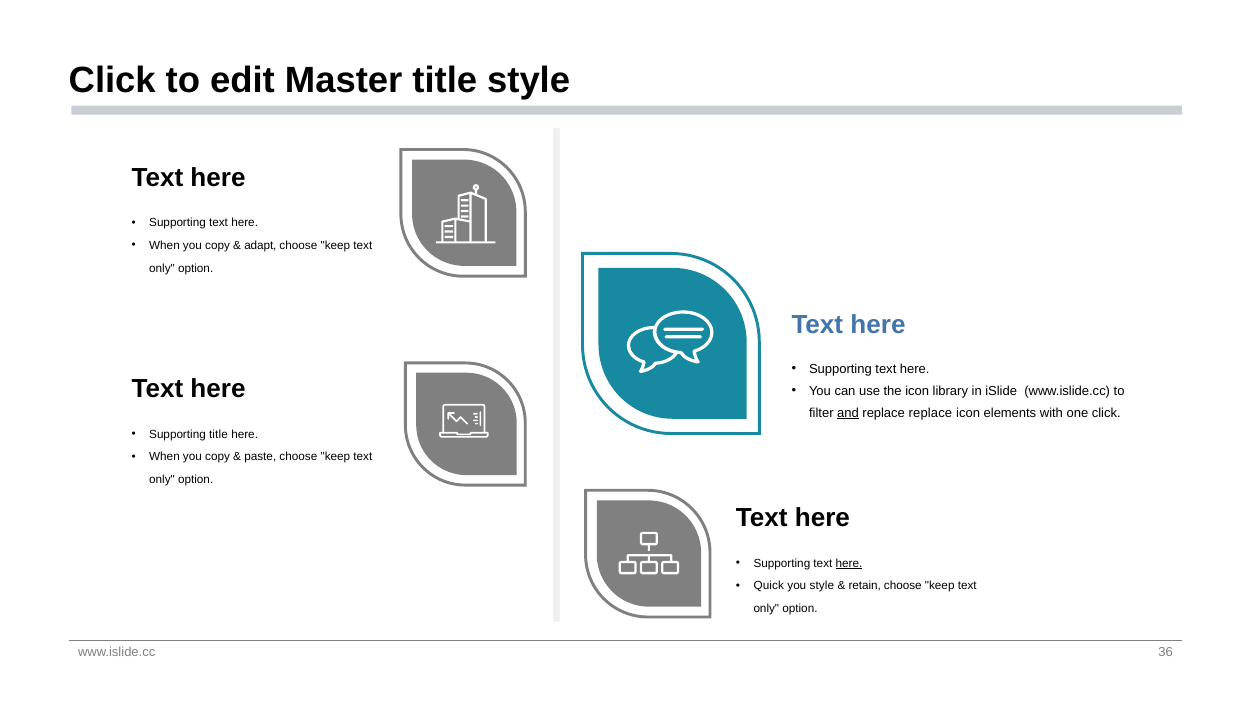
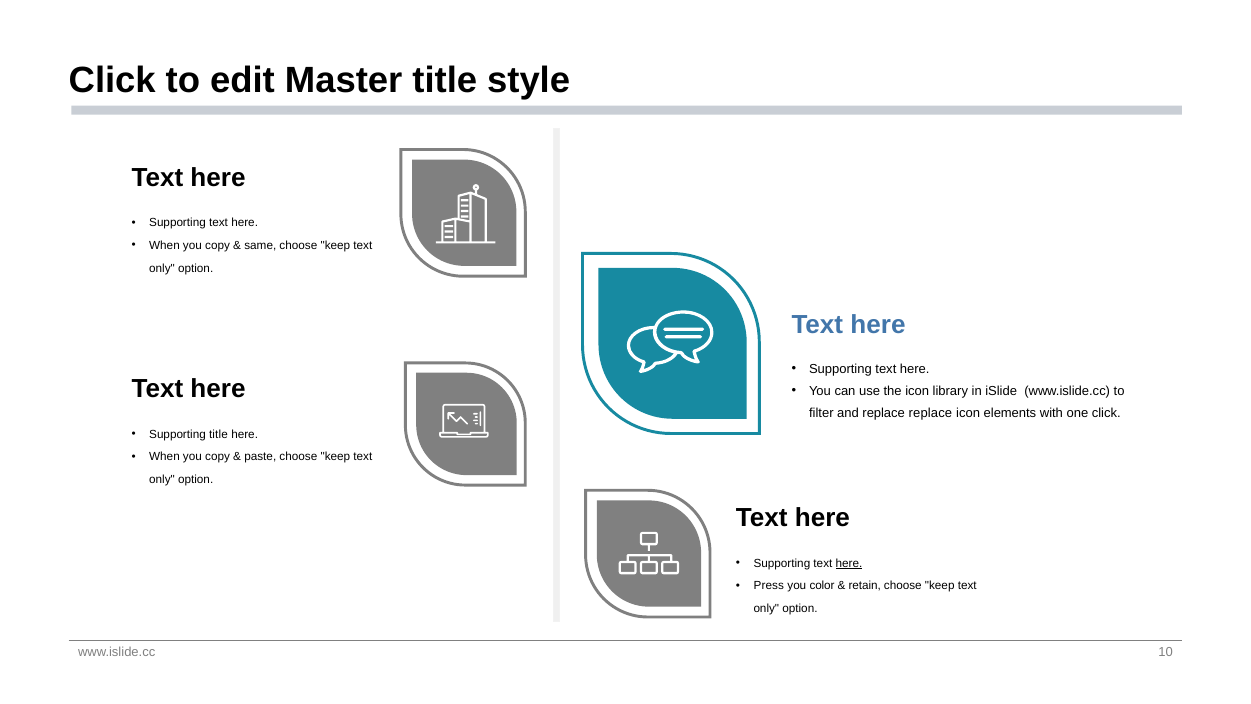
adapt: adapt -> same (260, 246)
and underline: present -> none (848, 413)
Quick: Quick -> Press (769, 586)
you style: style -> color (822, 586)
36: 36 -> 10 (1166, 652)
